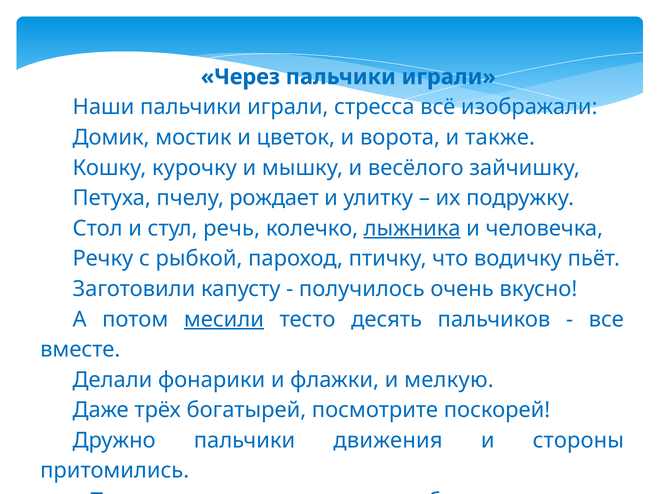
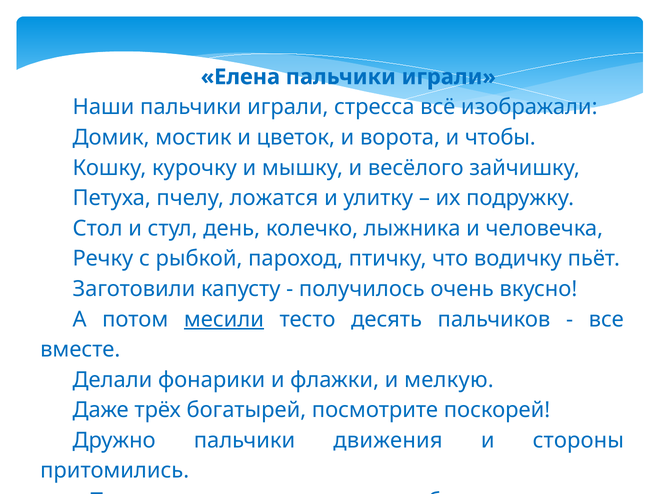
Через: Через -> Елена (240, 77)
и также: также -> чтобы (500, 138)
пчелу рождает: рождает -> ложатся (274, 198)
речь: речь -> день (232, 229)
лыжника underline: present -> none (412, 229)
